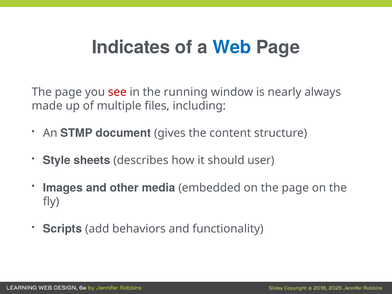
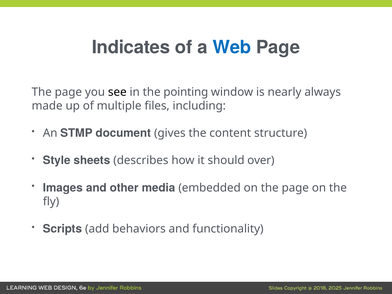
see colour: red -> black (117, 92)
running: running -> pointing (186, 92)
user: user -> over (261, 160)
